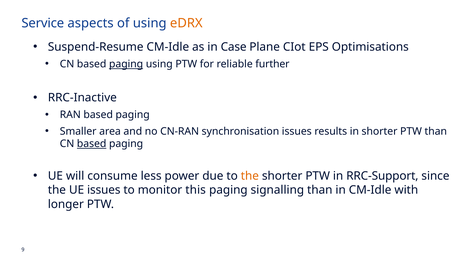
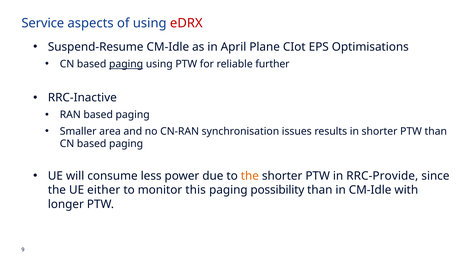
eDRX colour: orange -> red (186, 23)
Case: Case -> April (234, 47)
based underline: present -> none (92, 144)
RRC-Support: RRC-Support -> RRC-Provide (382, 176)
UE issues: issues -> either (104, 190)
signalling: signalling -> possibility (277, 190)
